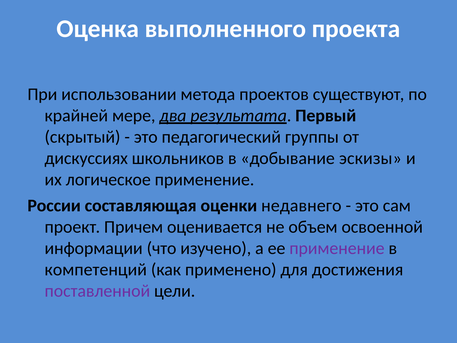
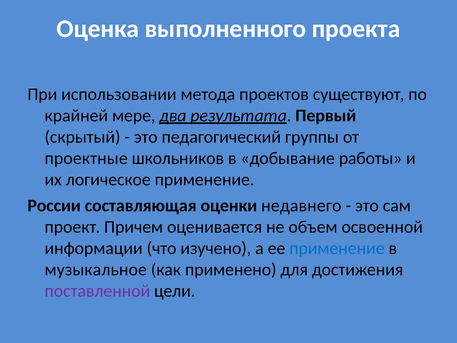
дискуссиях: дискуссиях -> проектные (86, 158)
эскизы: эскизы -> работы (371, 158)
применение colour: purple -> blue (337, 248)
компетенций: компетенций -> музыкальное (96, 269)
